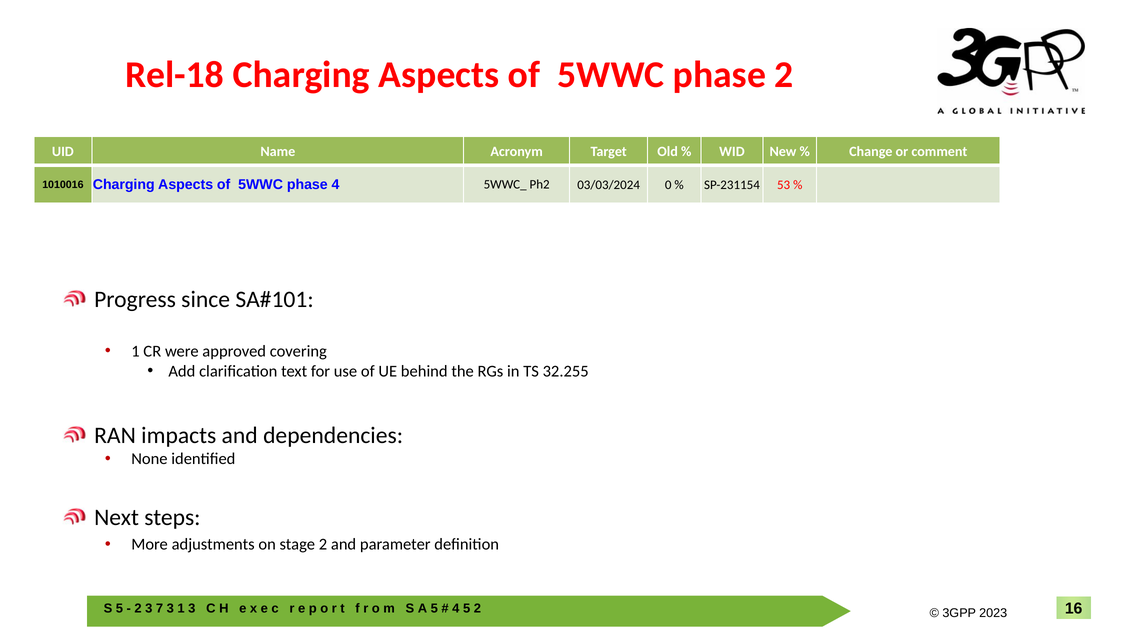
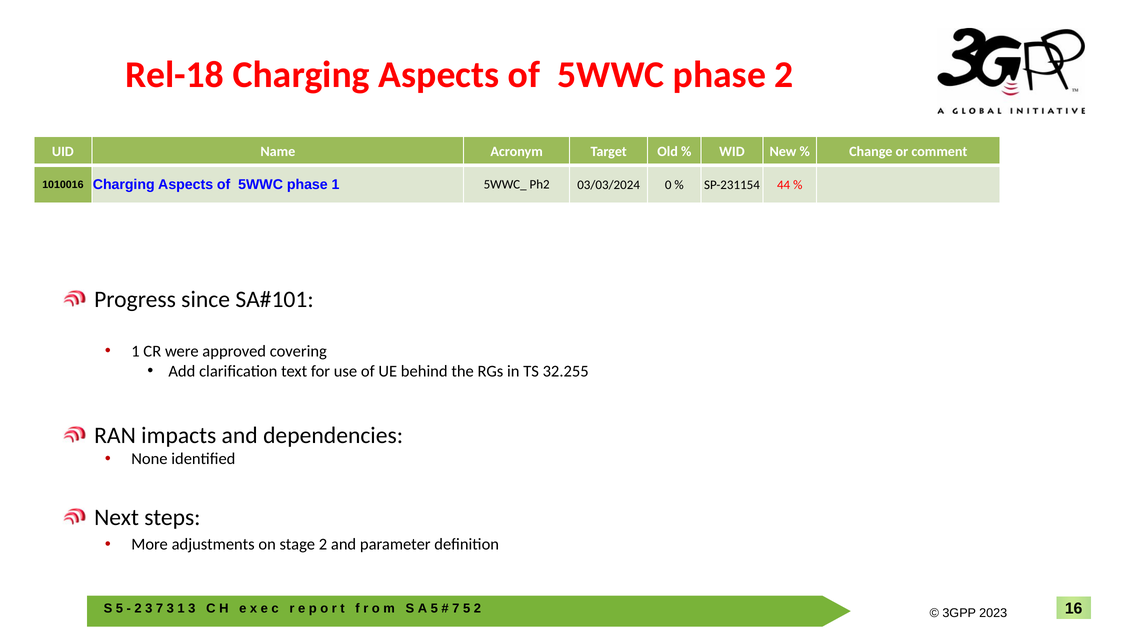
phase 4: 4 -> 1 (335, 184)
53: 53 -> 44 (784, 185)
4: 4 -> 7 (456, 608)
